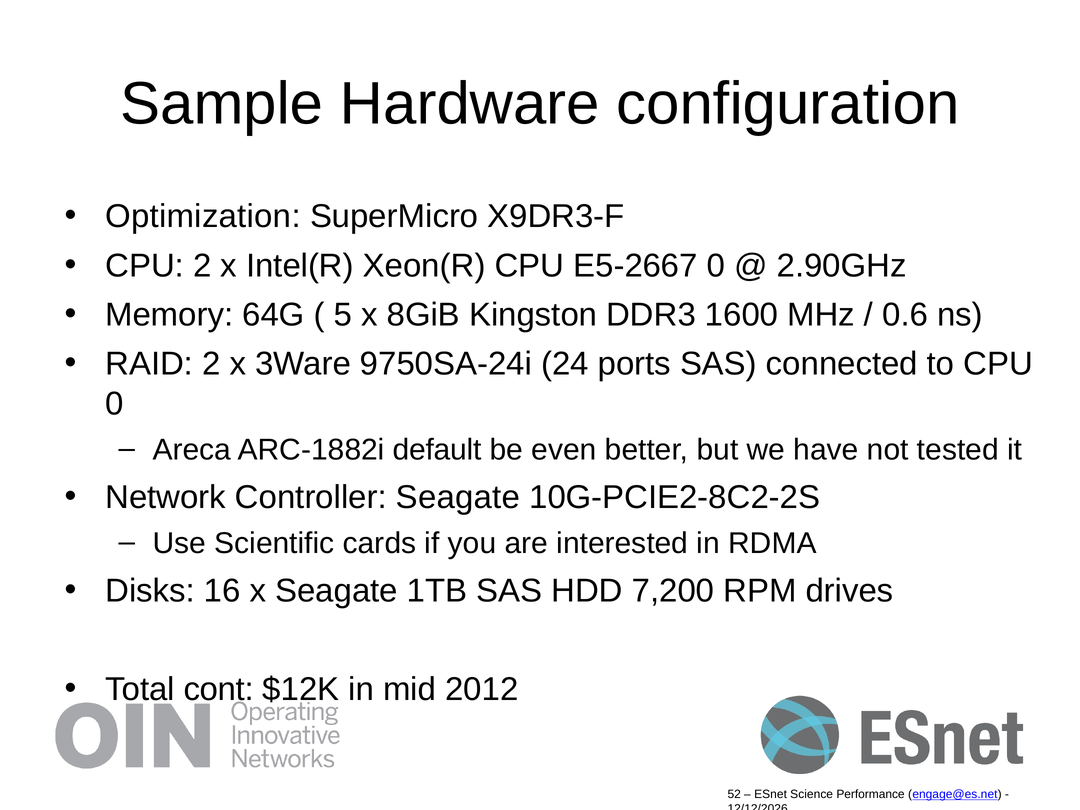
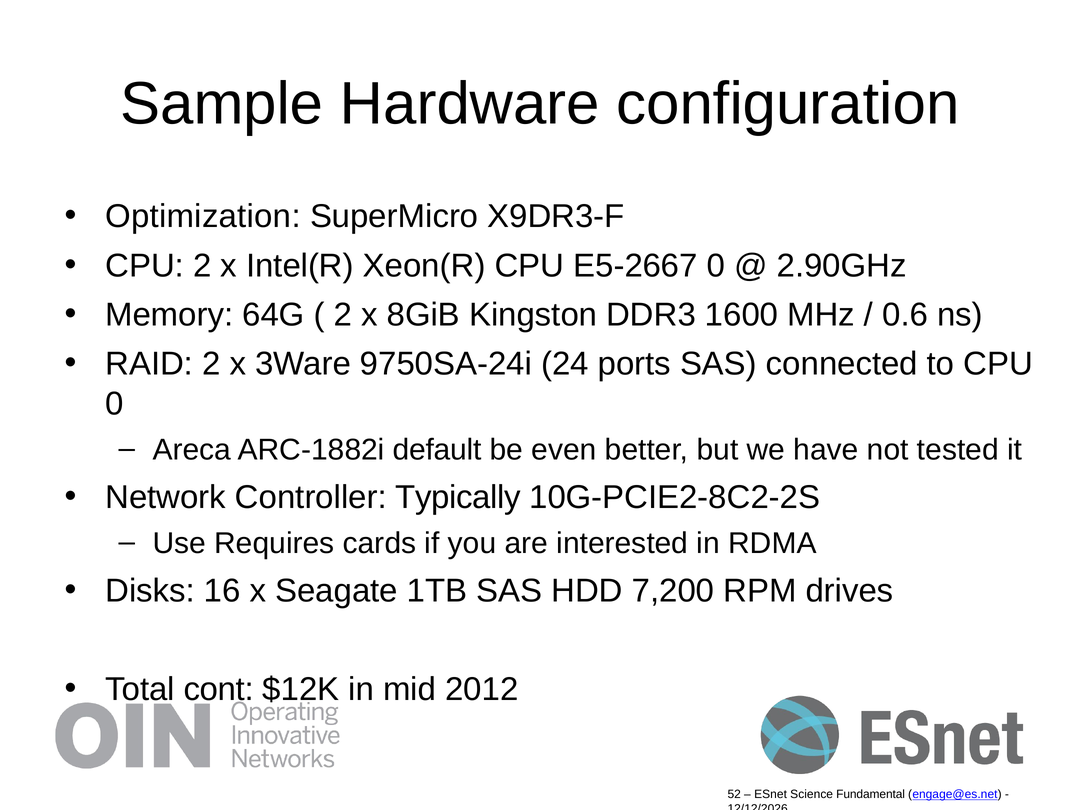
5: 5 -> 2 (343, 315)
Controller Seagate: Seagate -> Typically (458, 497)
Scientific: Scientific -> Requires (274, 543)
Performance: Performance -> Fundamental (871, 794)
